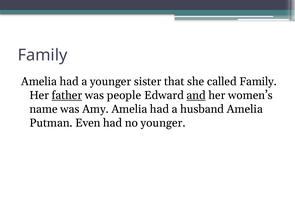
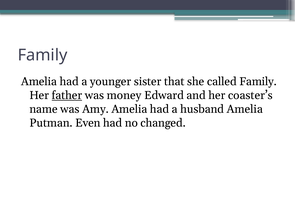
people: people -> money (124, 95)
and underline: present -> none (196, 95)
women’s: women’s -> coaster’s (250, 95)
no younger: younger -> changed (163, 123)
